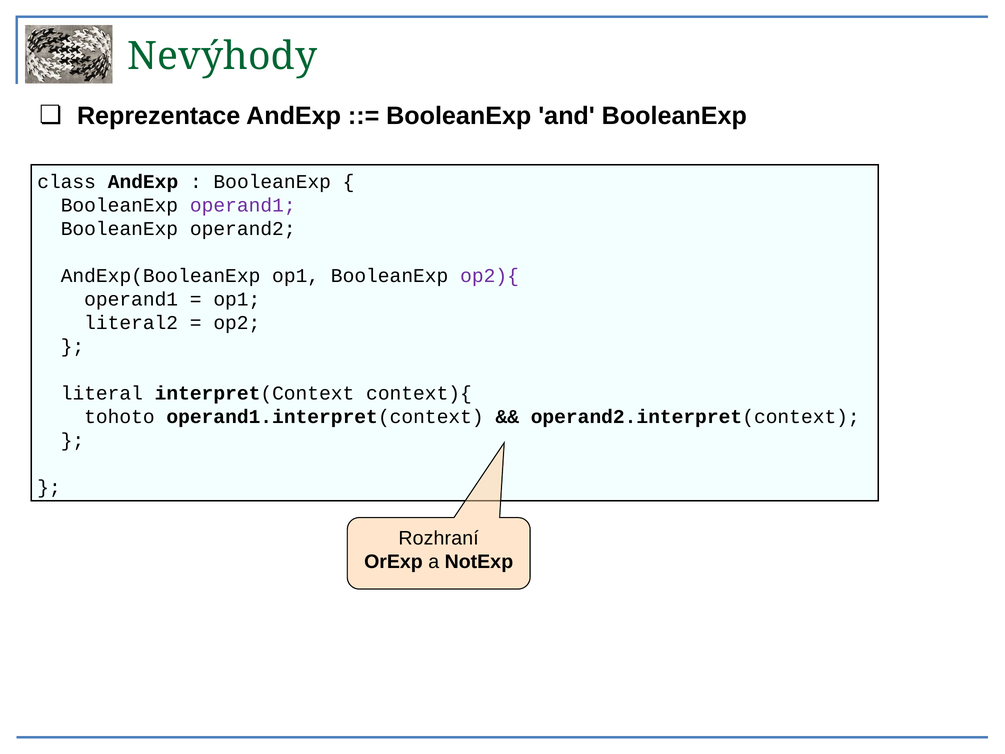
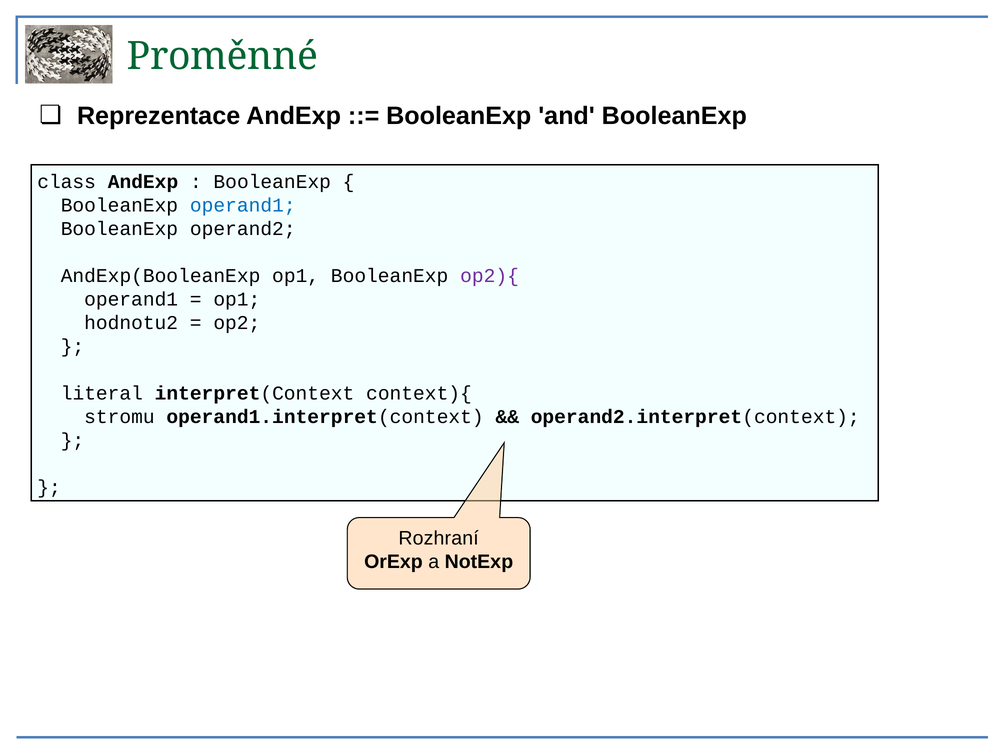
Nevýhody: Nevýhody -> Proměnné (222, 56)
operand1 colour: purple -> blue (243, 205)
literal2: literal2 -> hodnotu2 (131, 323)
tohoto: tohoto -> stromu (119, 417)
